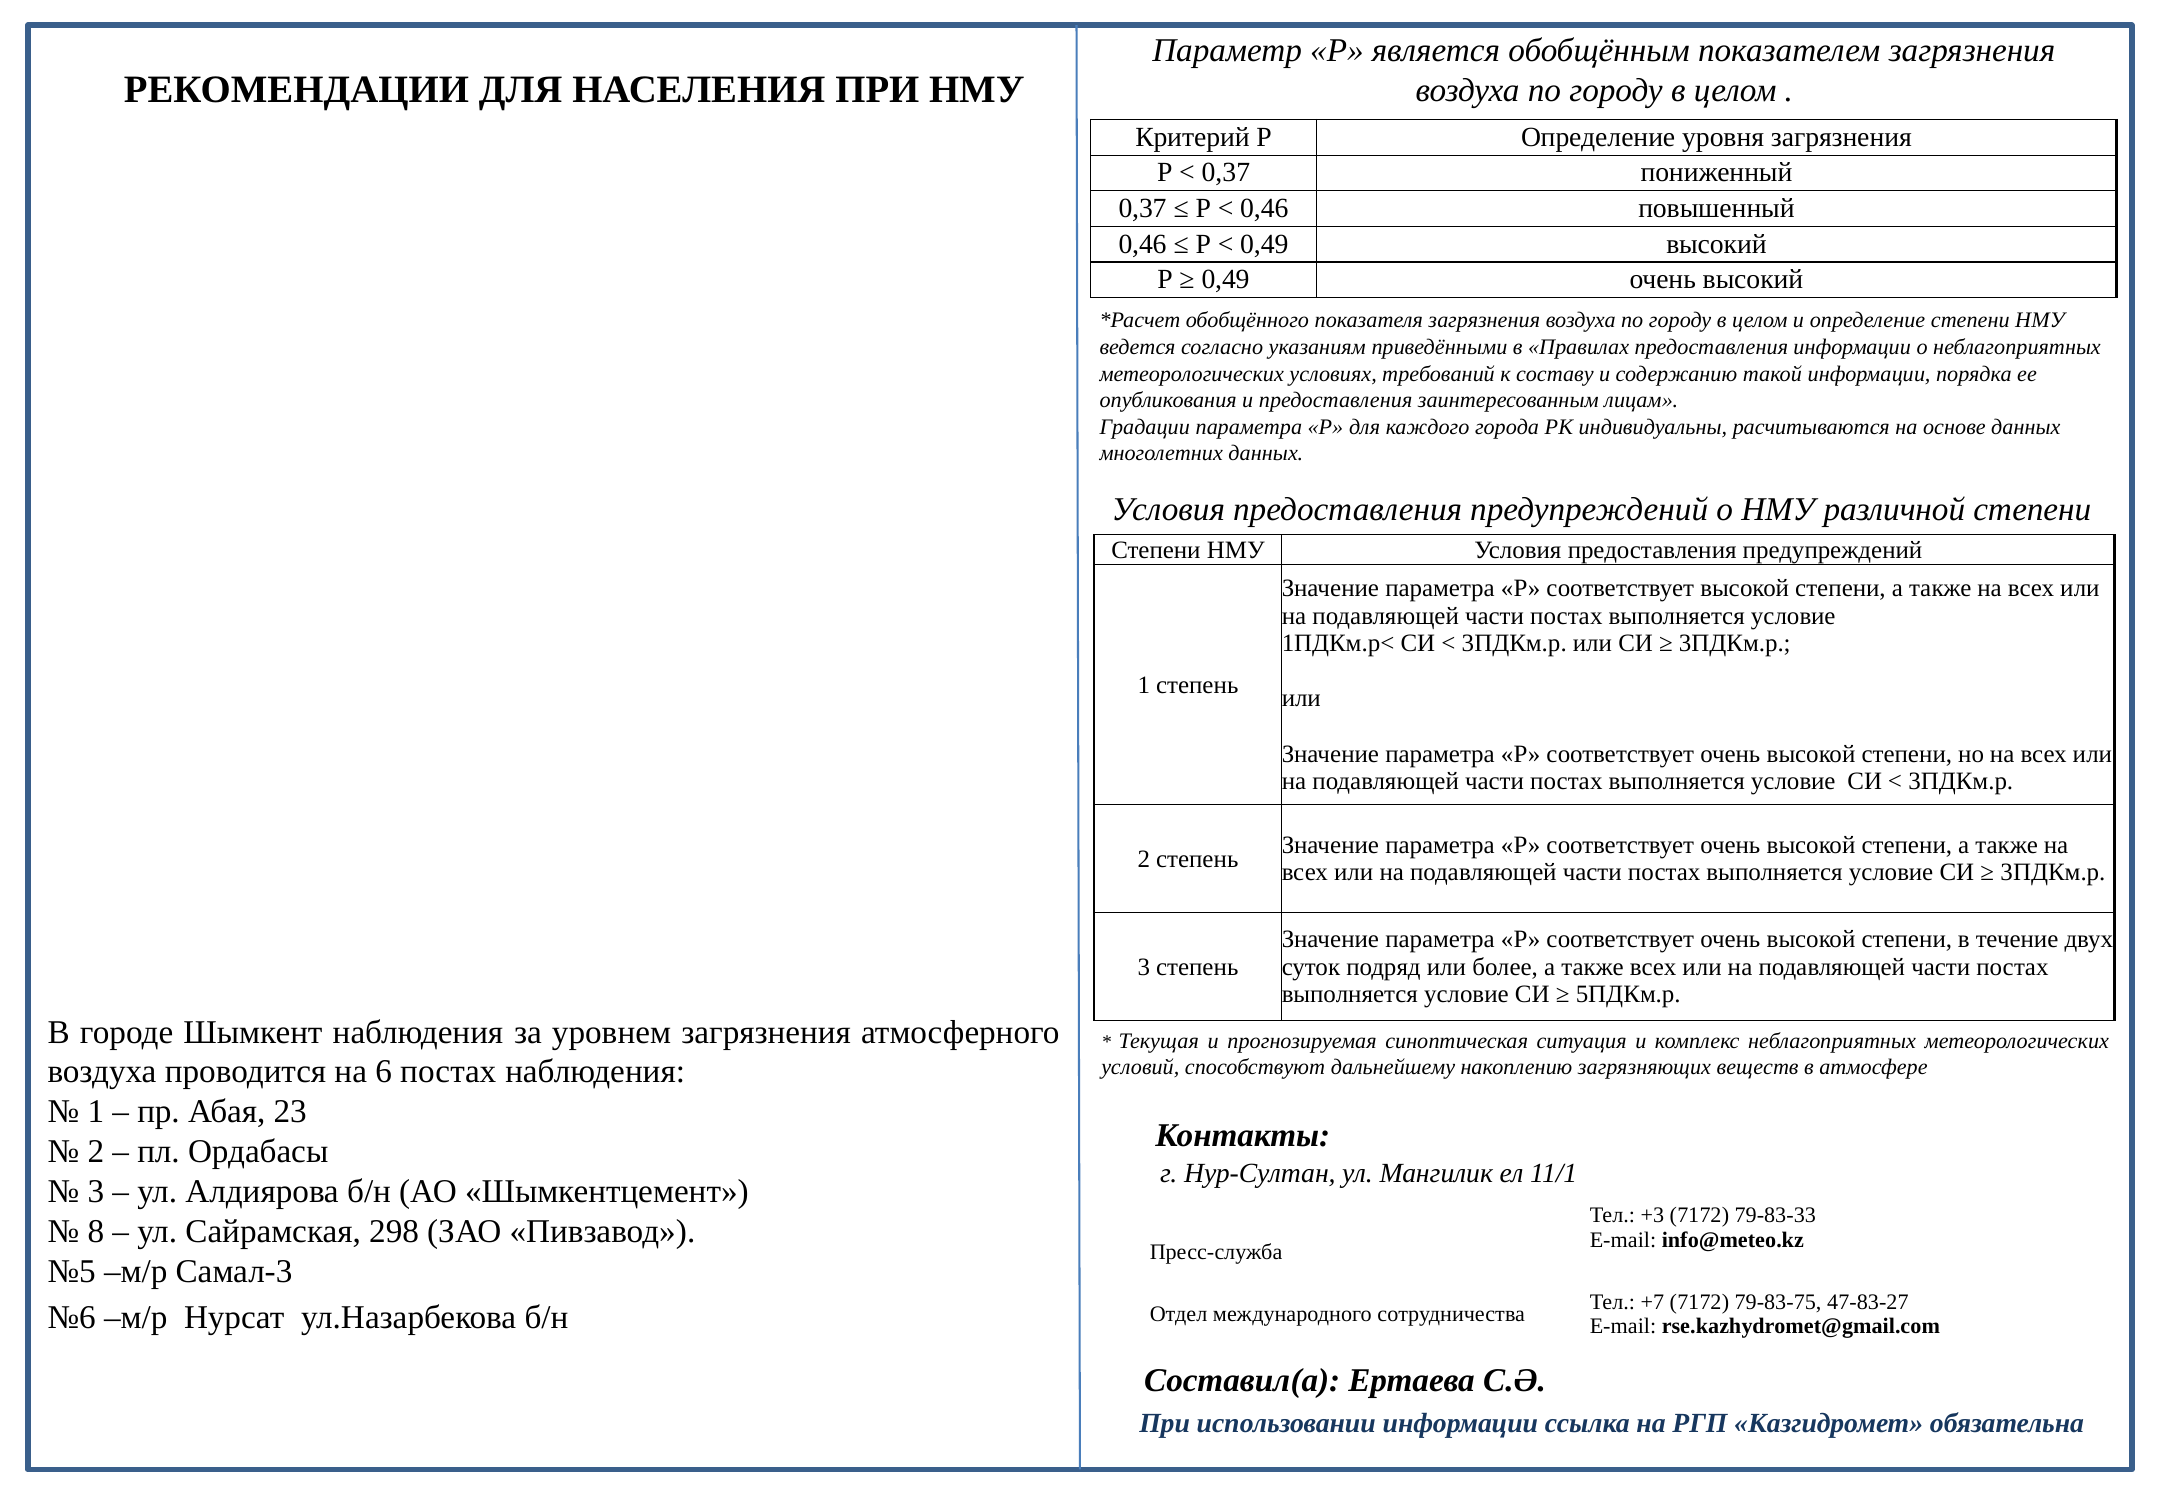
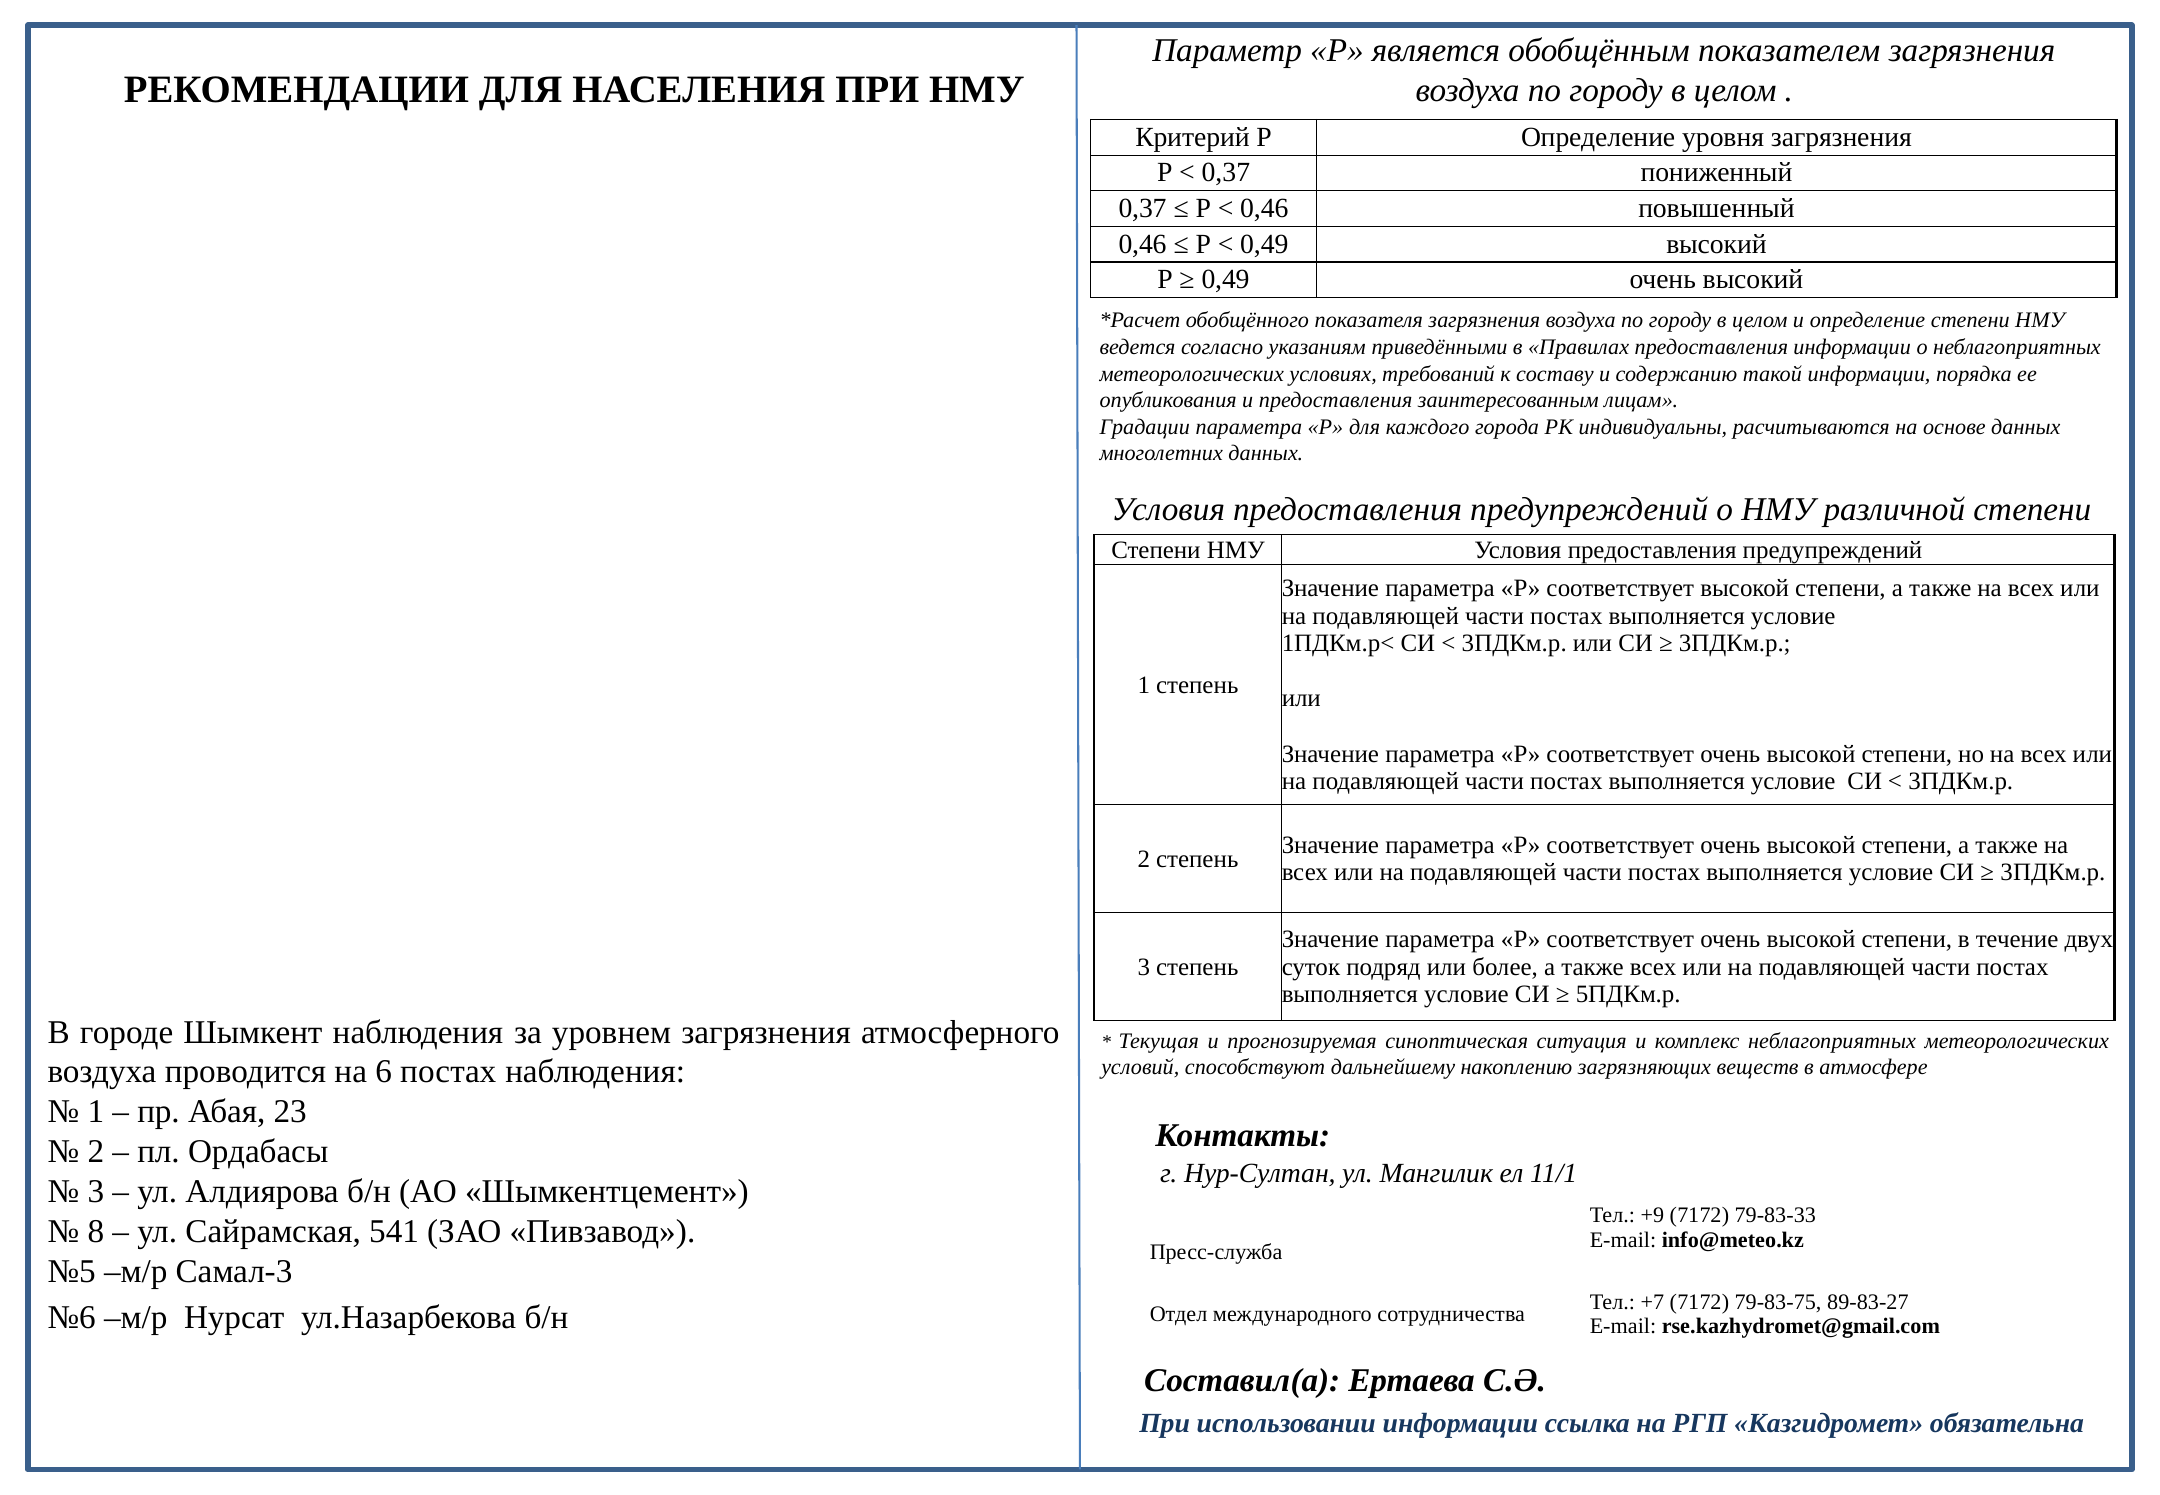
+3: +3 -> +9 (1652, 1216)
298: 298 -> 541 (394, 1232)
47-83-27: 47-83-27 -> 89-83-27 (1868, 1302)
